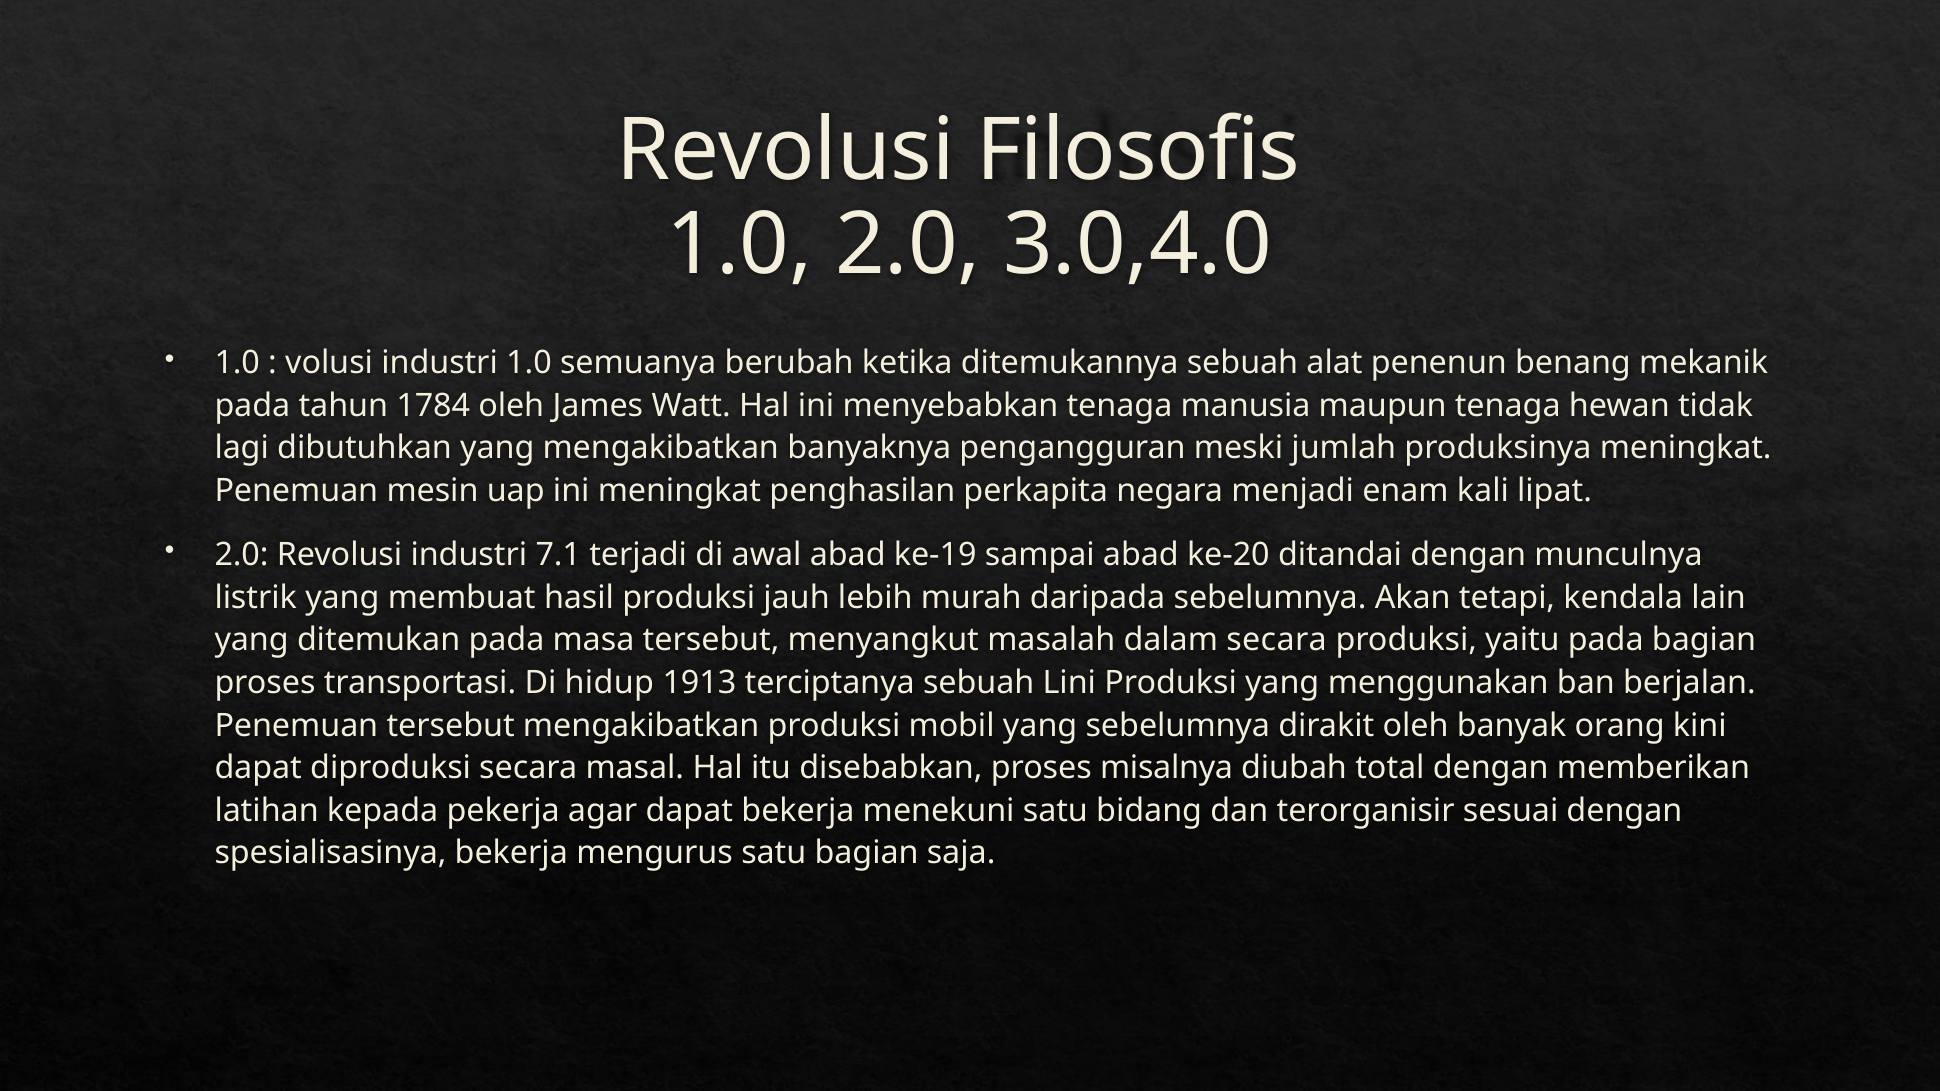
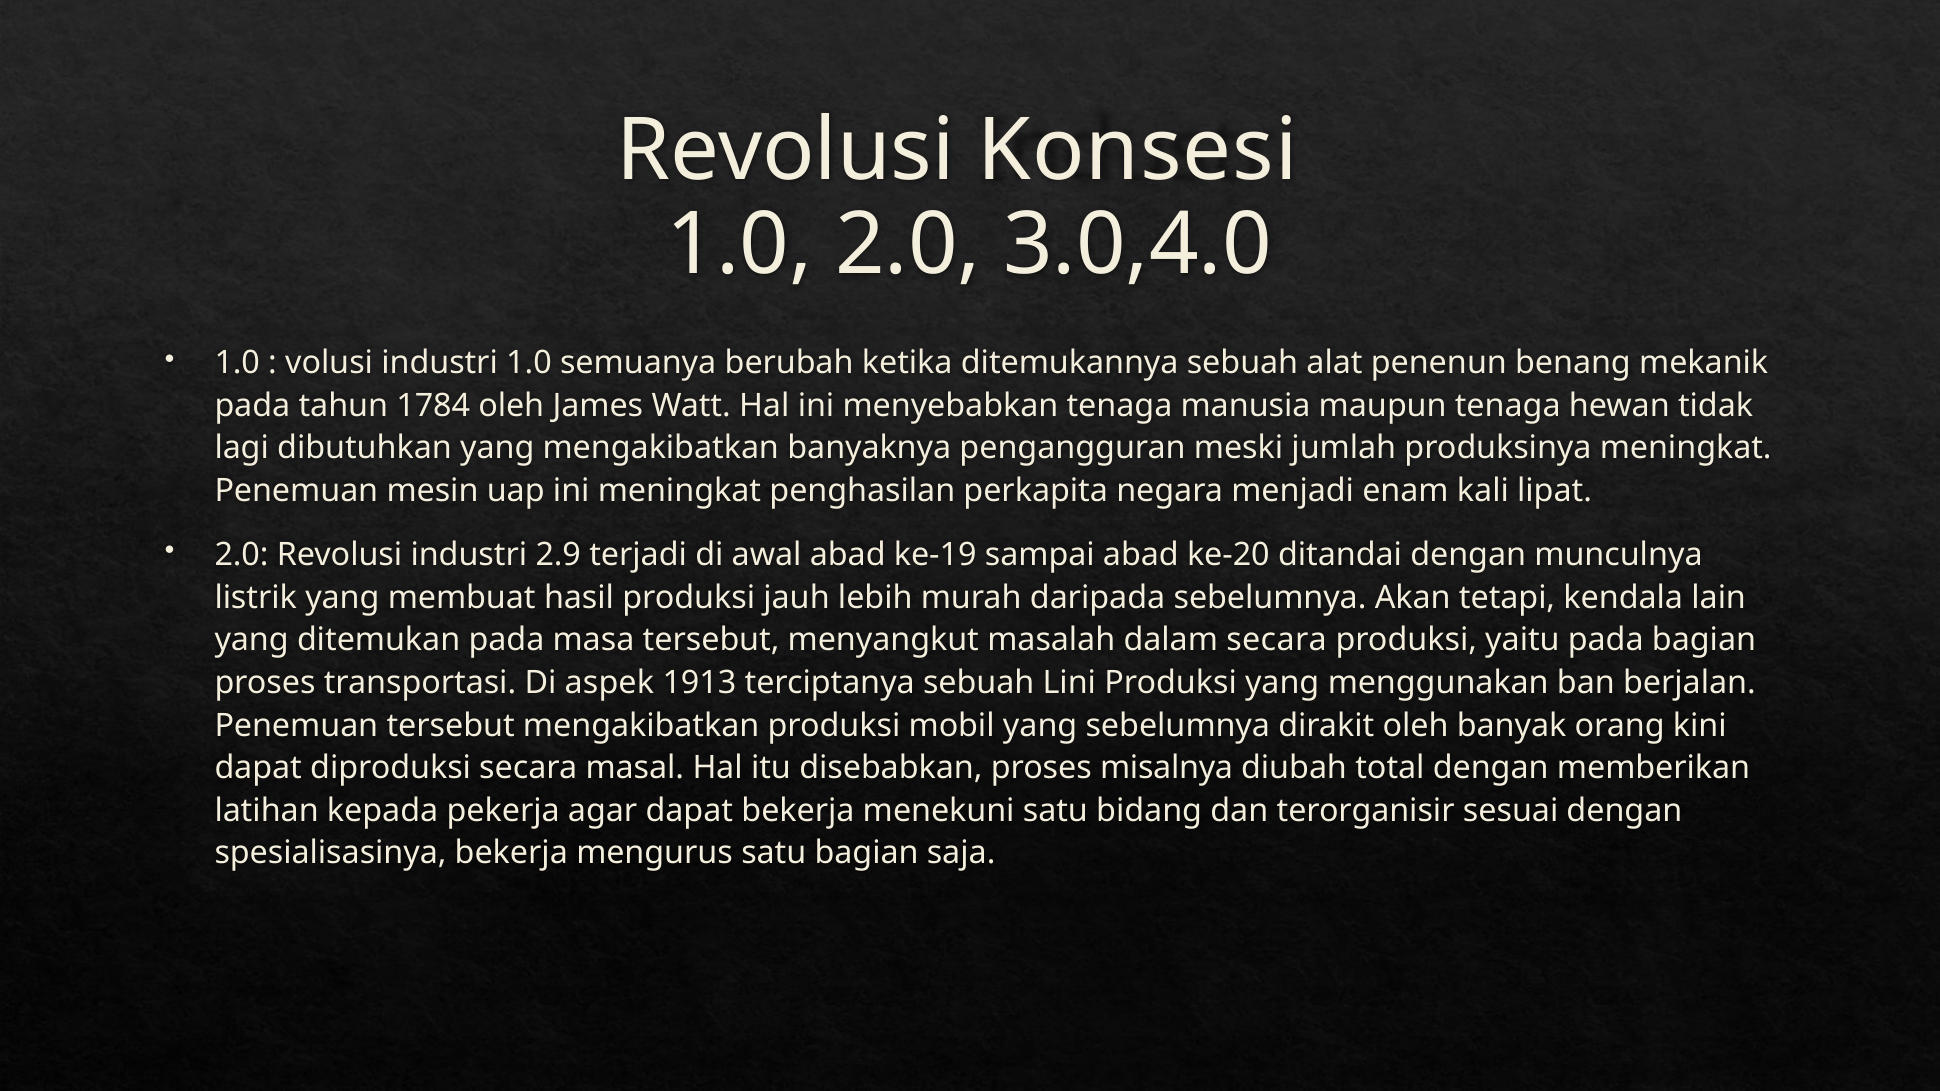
Filosofis: Filosofis -> Konsesi (1138, 151)
7.1: 7.1 -> 2.9 (558, 555)
hidup: hidup -> aspek (609, 683)
